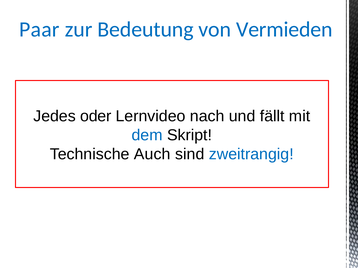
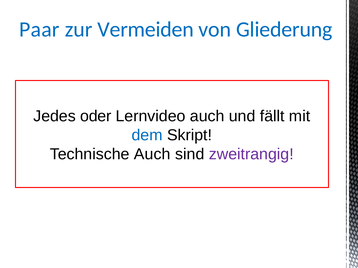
Bedeutung: Bedeutung -> Vermeiden (146, 29)
Vermieden: Vermieden -> Gliederung (284, 29)
Lernvideo nach: nach -> auch (207, 116)
zweitrangig colour: blue -> purple (251, 154)
